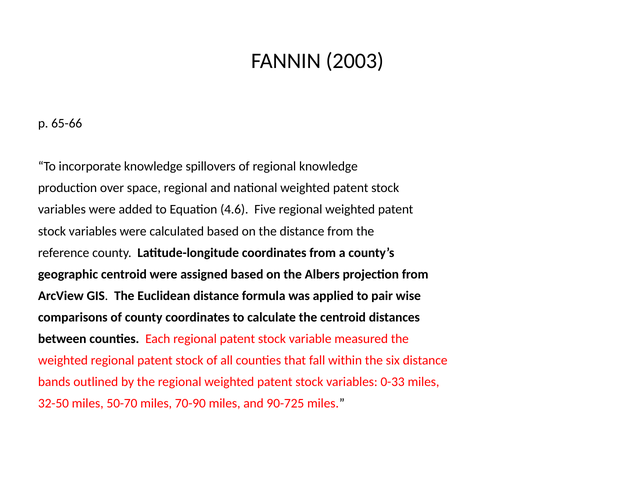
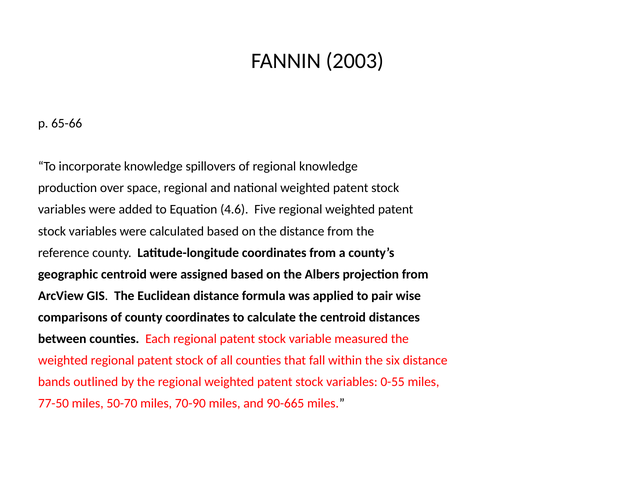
0-33: 0-33 -> 0-55 (393, 381)
32-50: 32-50 -> 77-50 (54, 403)
90-725: 90-725 -> 90-665 (285, 403)
